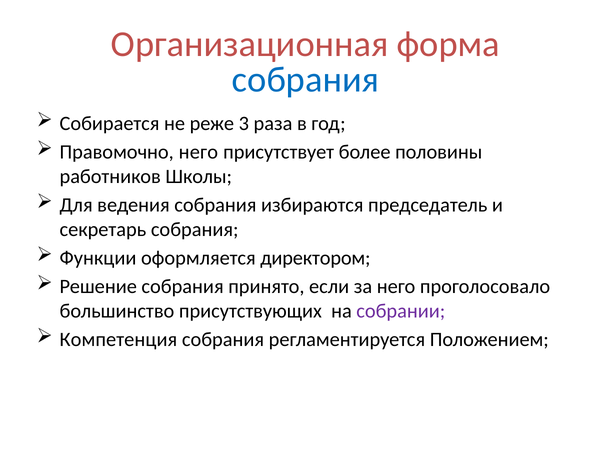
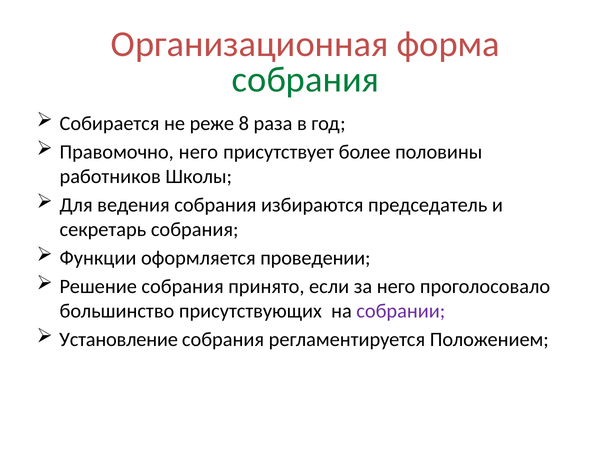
собрания colour: blue -> green (305, 80)
3: 3 -> 8 (244, 124)
директором: директором -> проведении (315, 258)
Компетенция: Компетенция -> Установление (119, 339)
